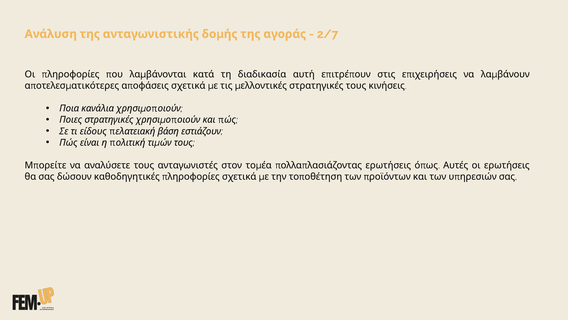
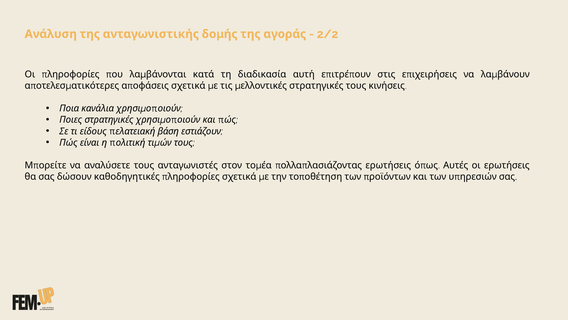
2/7: 2/7 -> 2/2 (328, 34)
